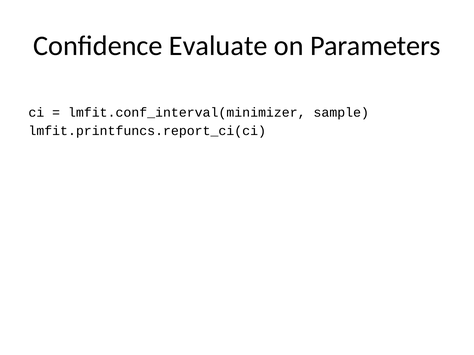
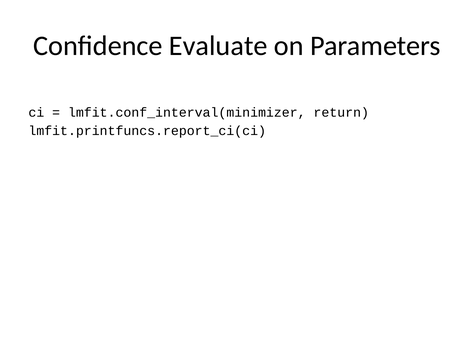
sample: sample -> return (341, 113)
